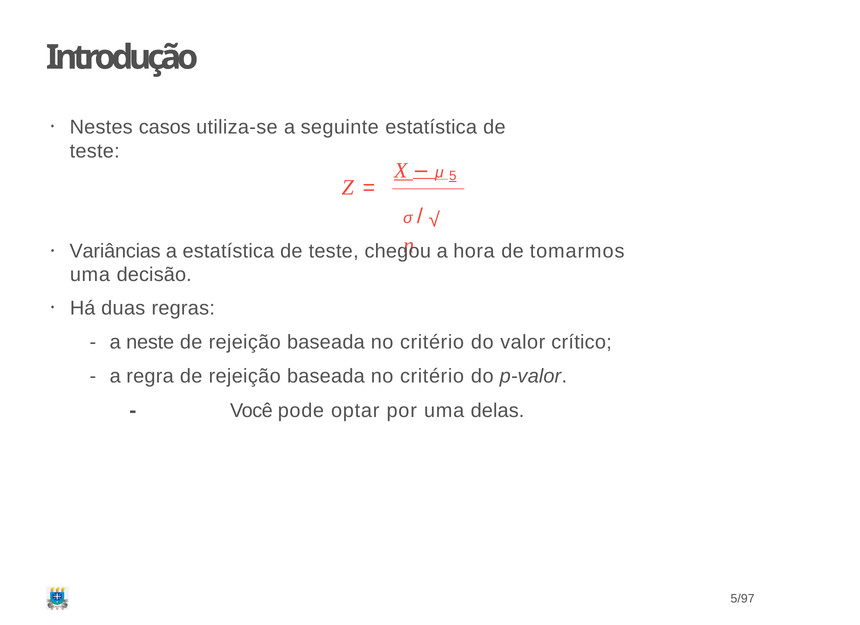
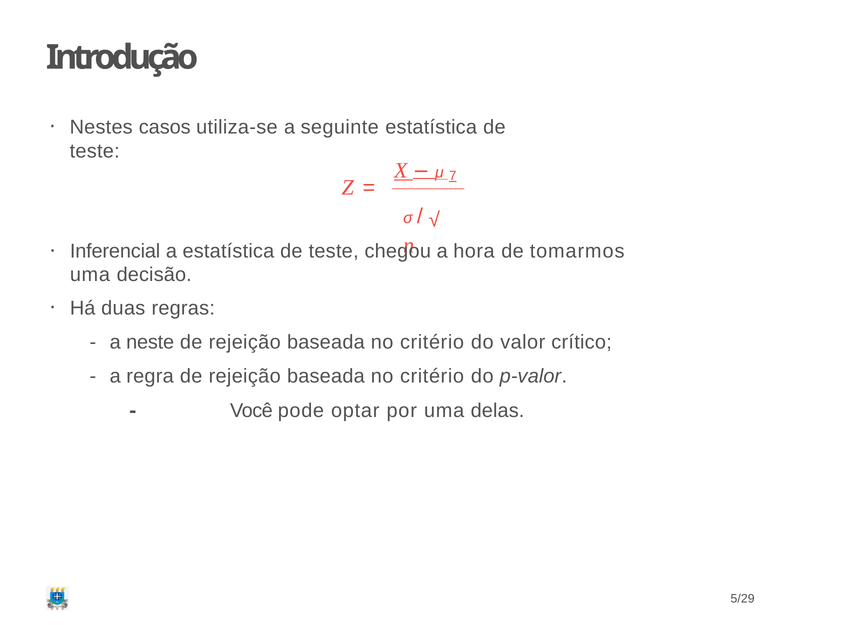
5: 5 -> 7 (453, 176)
Variâncias: Variâncias -> Inferencial (115, 251)
5/97: 5/97 -> 5/29 (743, 599)
